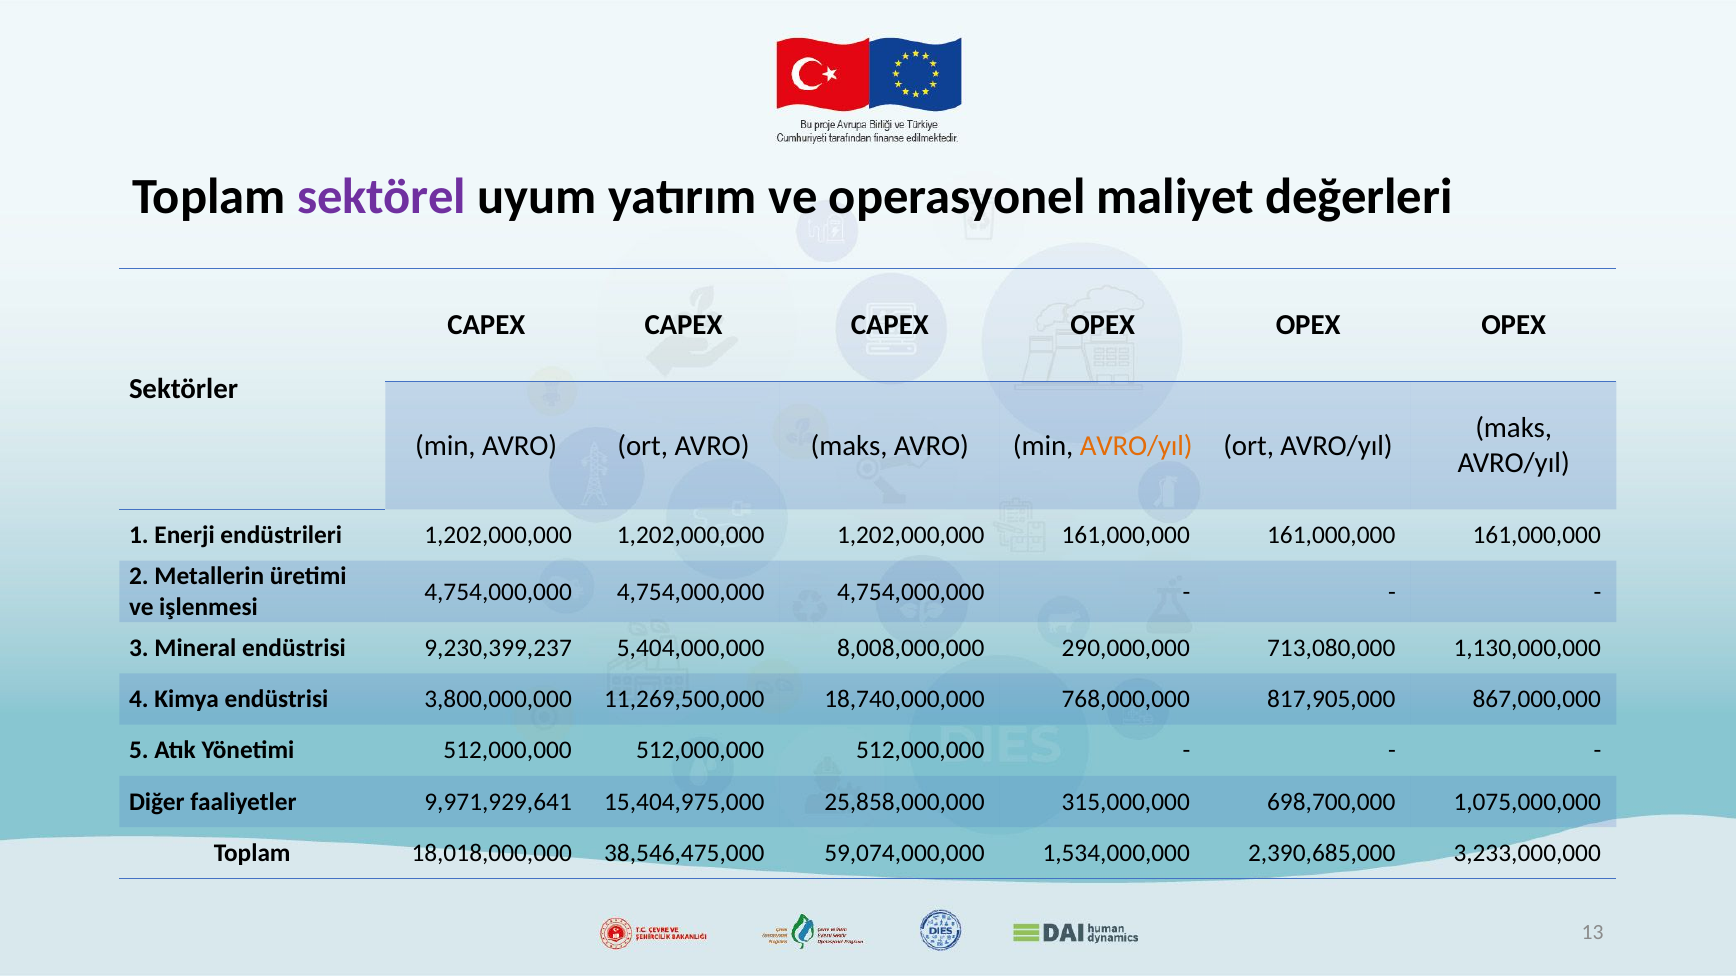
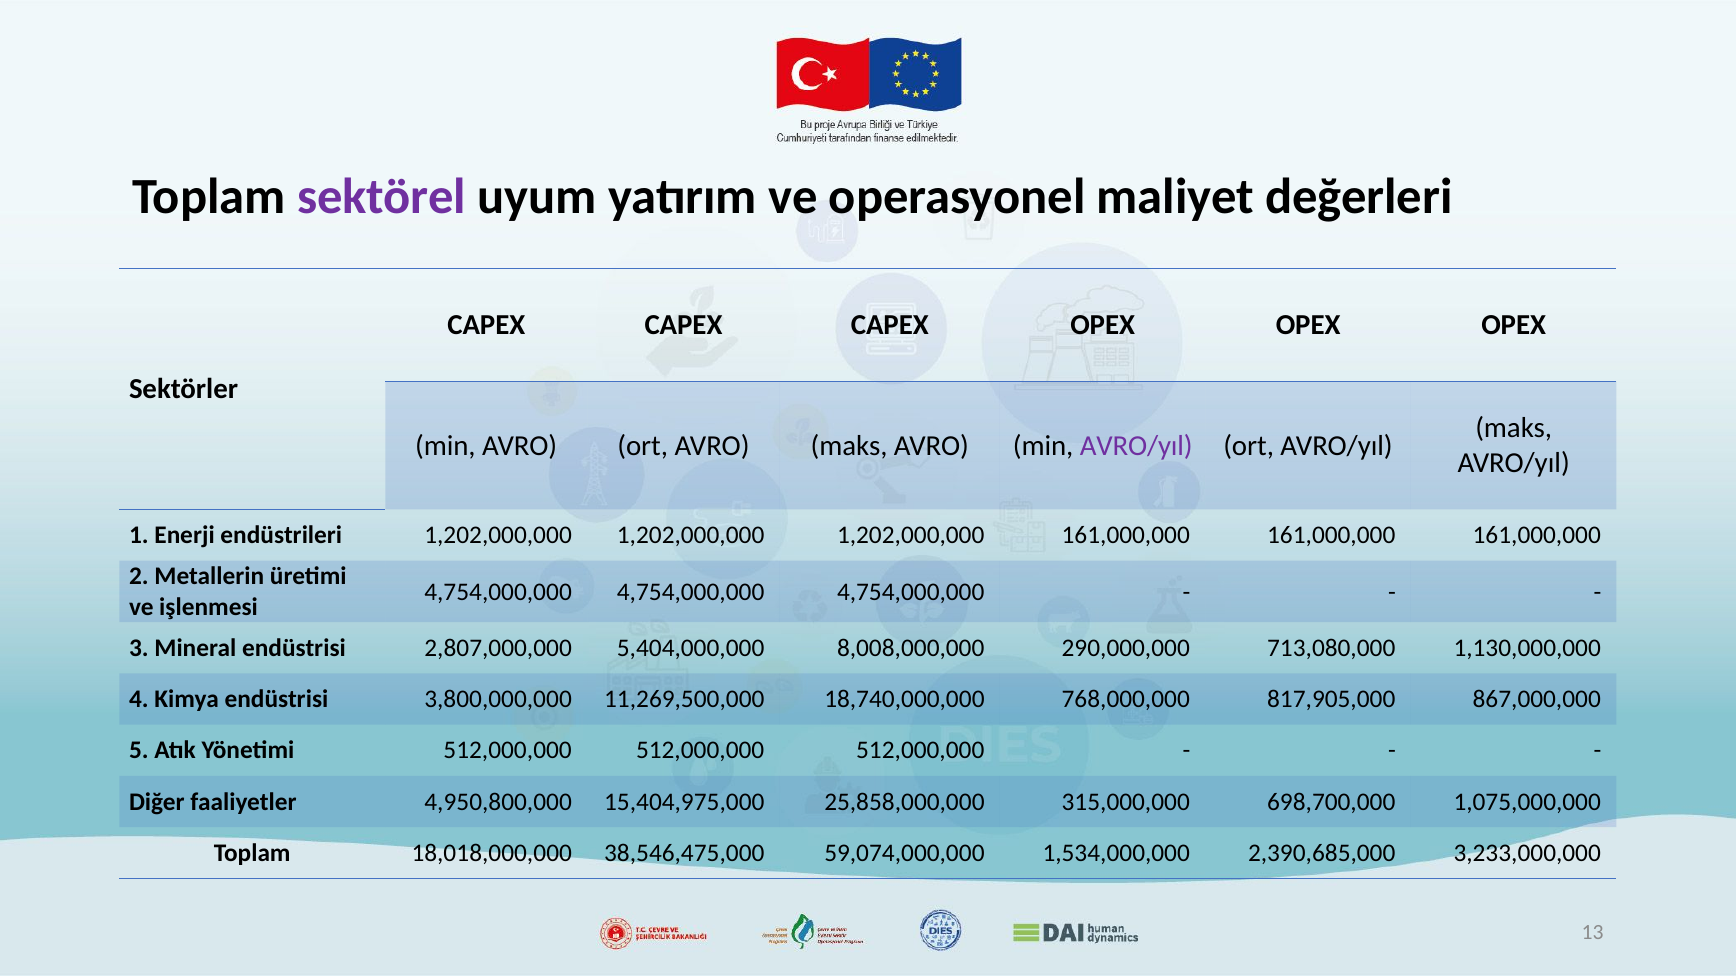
AVRO/yıl colour: orange -> purple (1136, 446)
9,230,399,237: 9,230,399,237 -> 2,807,000,000 (498, 648)
9,971,929,641: 9,971,929,641 -> 4,950,800,000 (498, 802)
